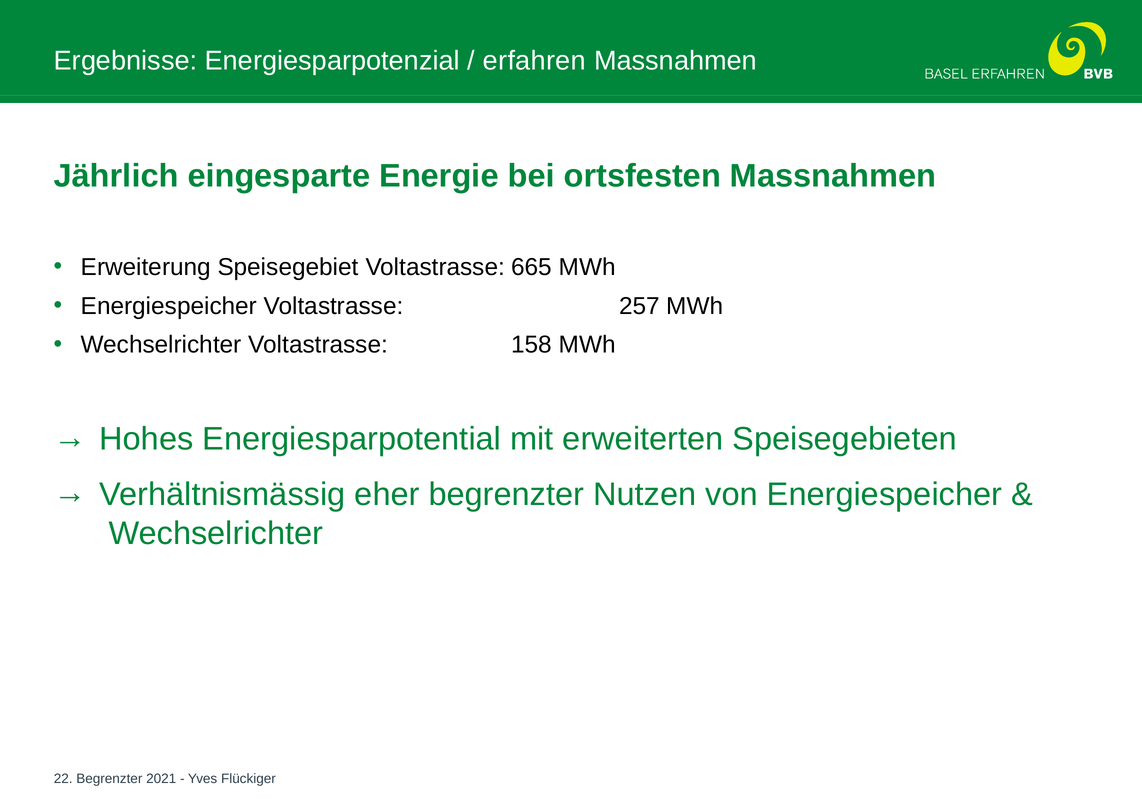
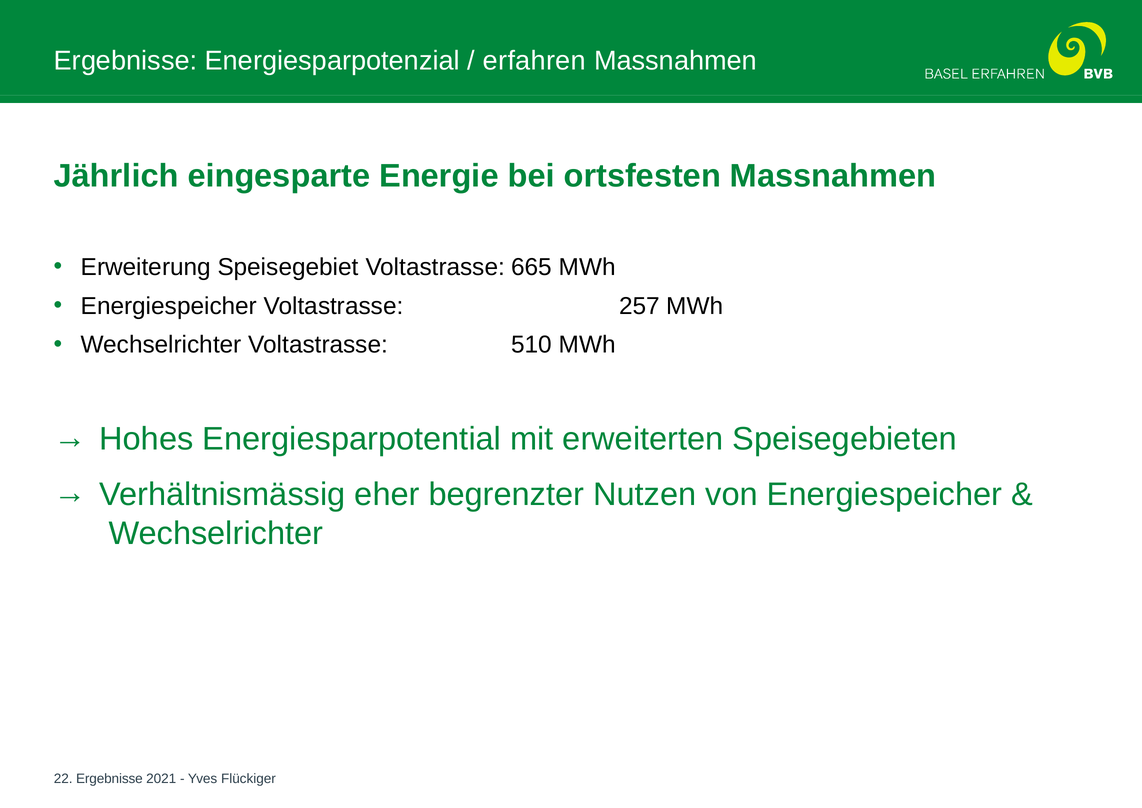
158: 158 -> 510 (532, 345)
22 Begrenzter: Begrenzter -> Ergebnisse (109, 778)
